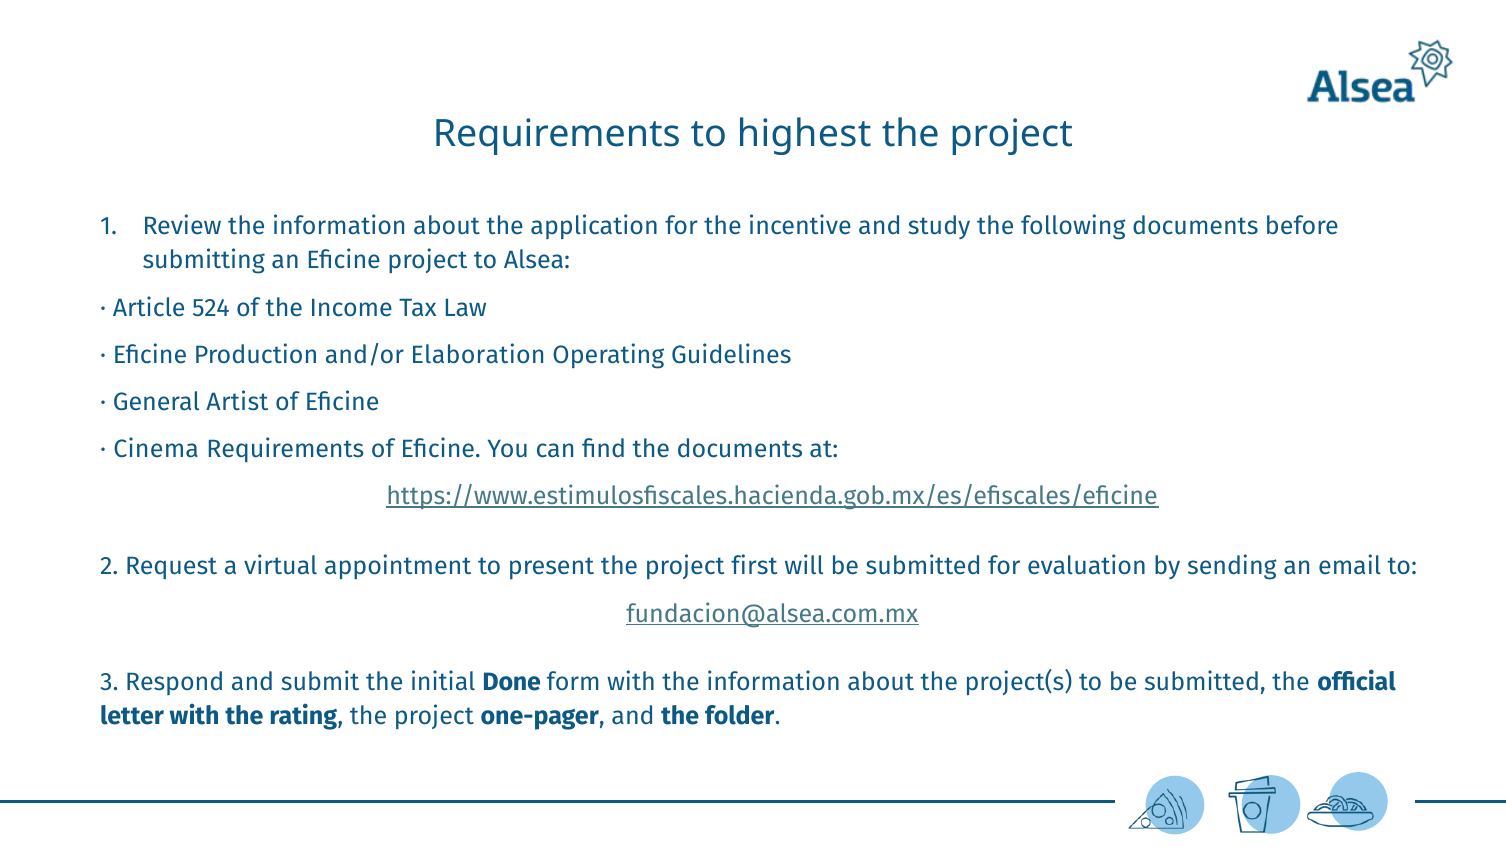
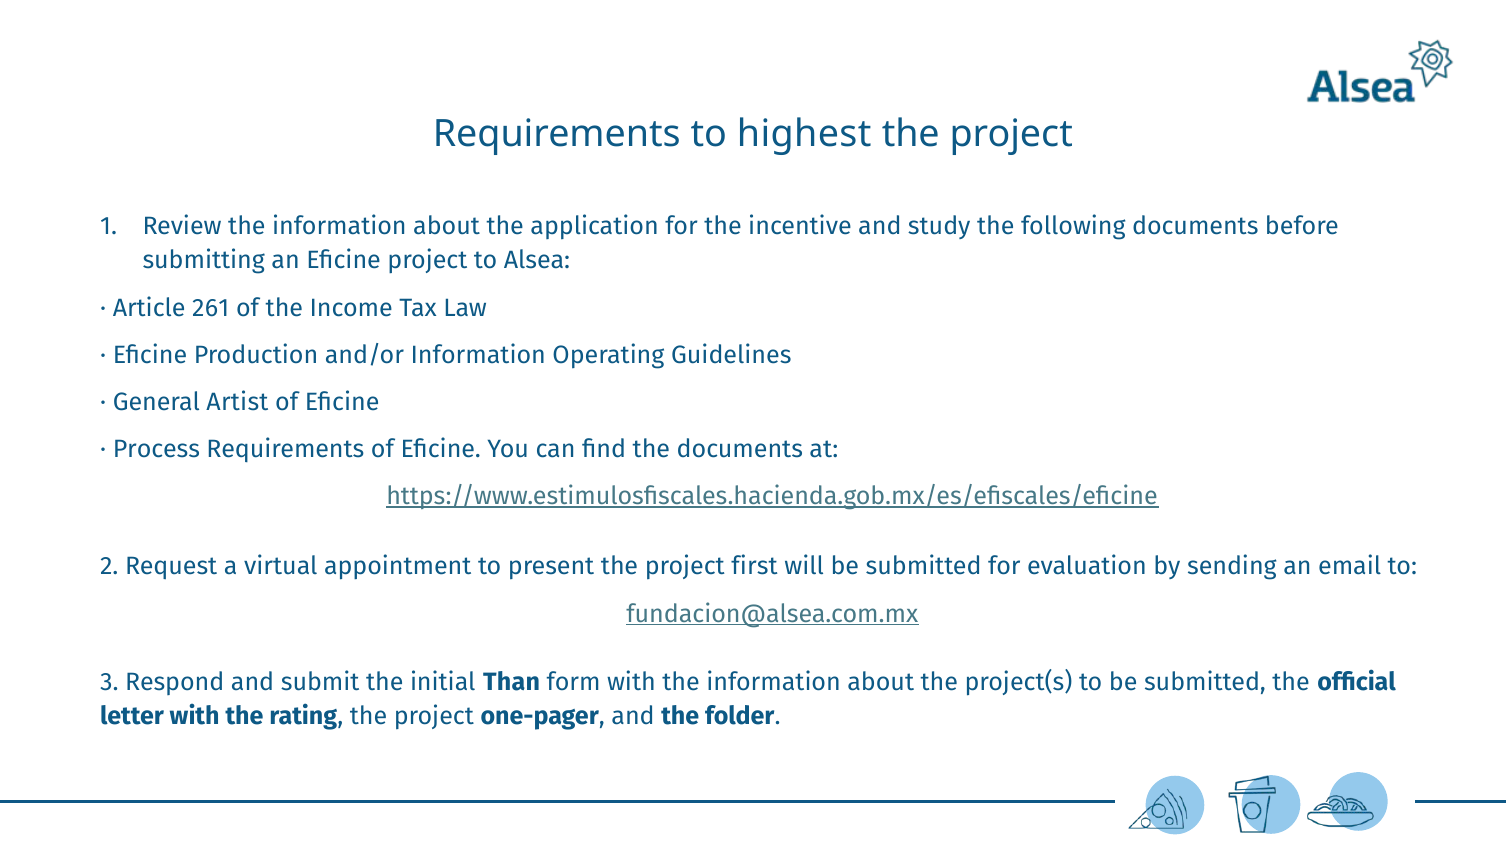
524: 524 -> 261 (211, 308)
and/or Elaboration: Elaboration -> Information (478, 355)
Cinema: Cinema -> Process (156, 449)
Done: Done -> Than (512, 682)
